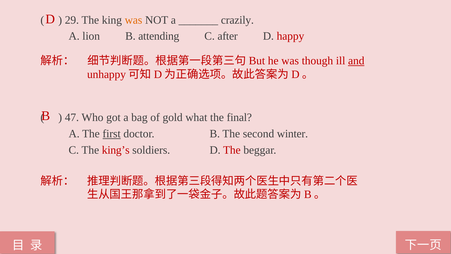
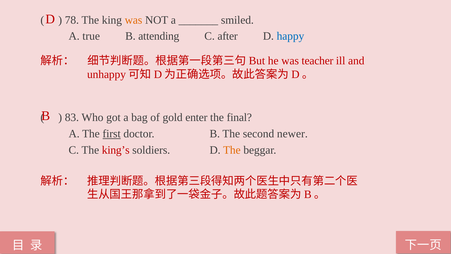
29: 29 -> 78 (72, 20)
crazily: crazily -> smiled (237, 20)
lion: lion -> true (91, 36)
happy colour: red -> blue (290, 36)
though: though -> teacher (317, 61)
and underline: present -> none (356, 61)
47: 47 -> 83 (72, 117)
what: what -> enter (196, 117)
winter: winter -> newer (292, 134)
The colour: red -> orange (232, 150)
